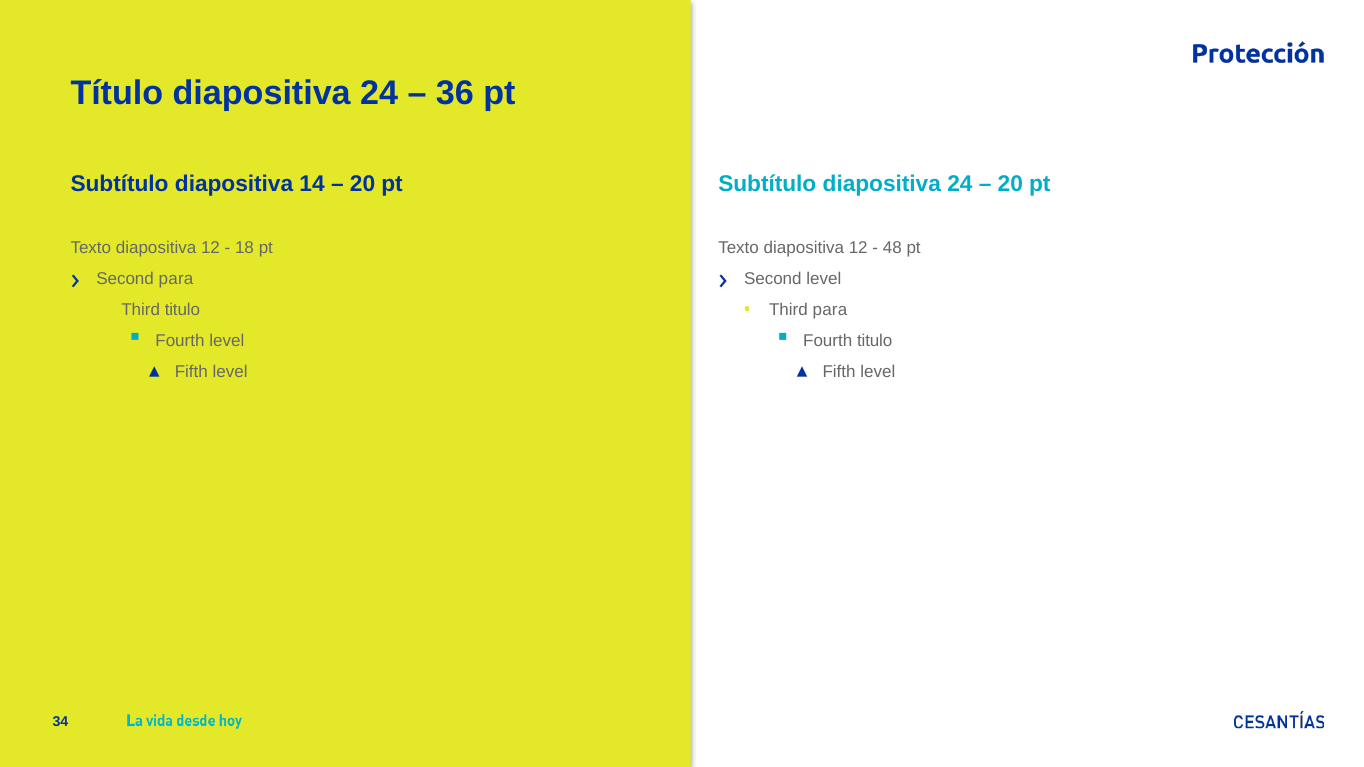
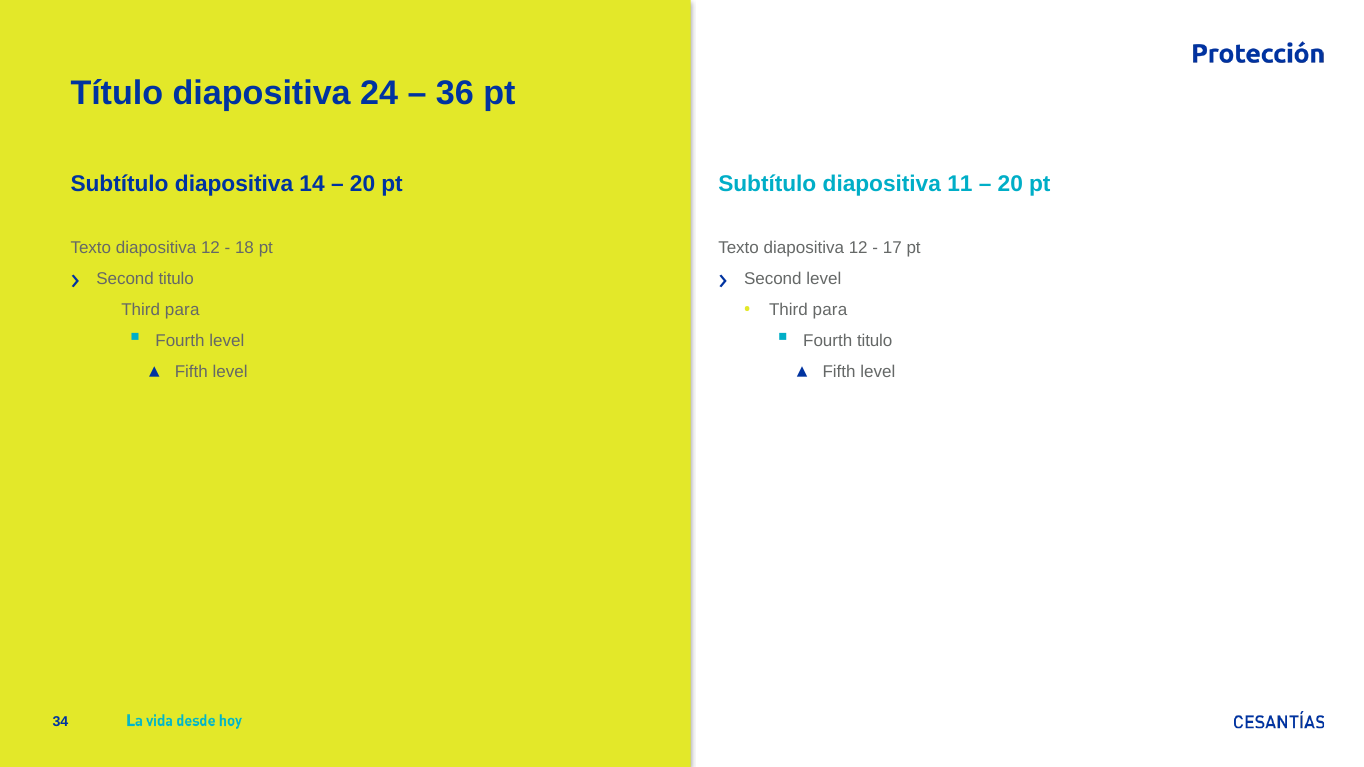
Subtítulo diapositiva 24: 24 -> 11 (960, 184)
48: 48 -> 17 (892, 248)
Second para: para -> titulo (176, 279)
titulo: titulo -> para (182, 310)
